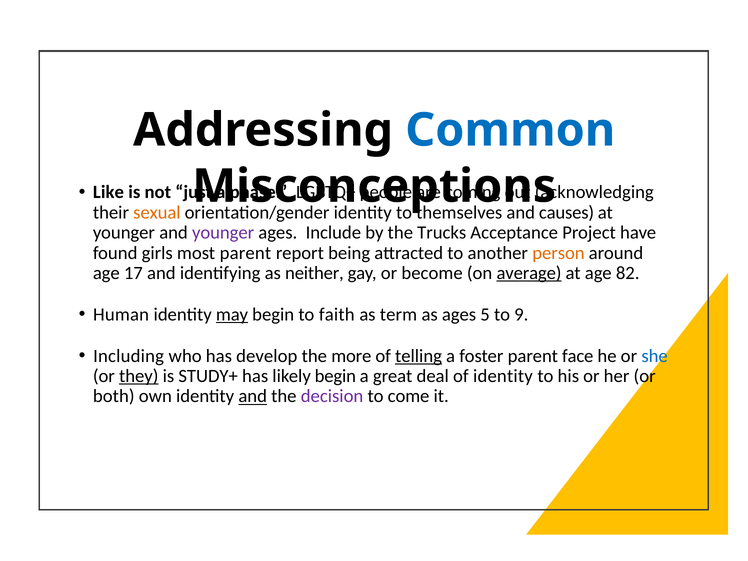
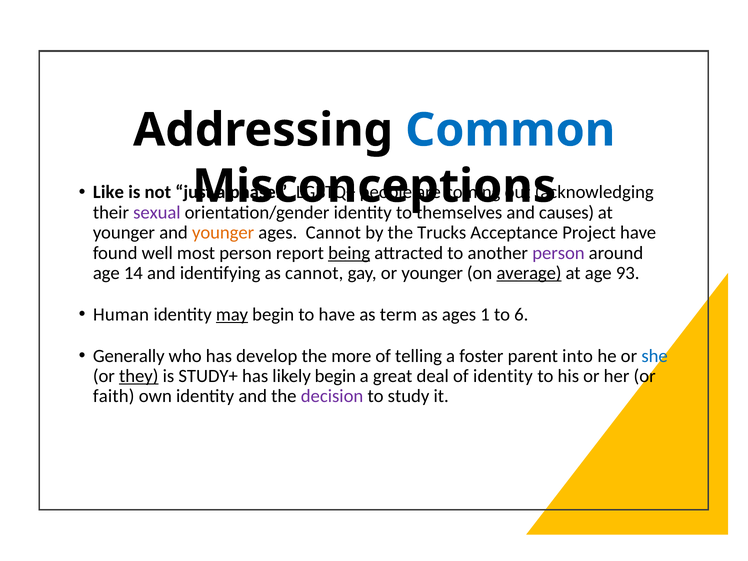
sexual colour: orange -> purple (157, 213)
younger colour: purple -> orange (223, 233)
ages Include: Include -> Cannot (333, 233)
girls: girls -> well (157, 253)
most parent: parent -> person (246, 253)
being underline: none -> present (349, 253)
person colour: orange -> purple (558, 253)
17: 17 -> 14 (133, 273)
as neither: neither -> cannot (314, 273)
or become: become -> younger (432, 273)
82: 82 -> 93 (628, 273)
to faith: faith -> have (337, 314)
5: 5 -> 1 (485, 314)
9: 9 -> 6 (521, 314)
Including: Including -> Generally (129, 356)
telling underline: present -> none (419, 356)
face: face -> into (578, 356)
both: both -> faith (114, 396)
and underline: present -> none (253, 396)
come: come -> study (409, 396)
